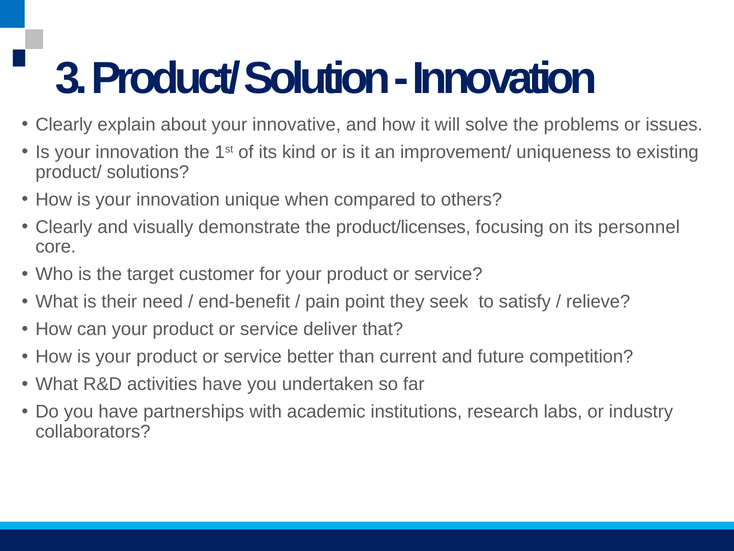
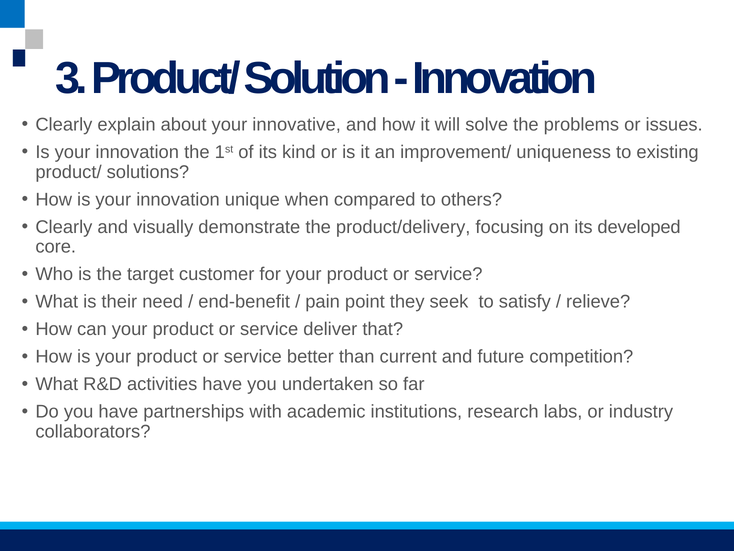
product/licenses: product/licenses -> product/delivery (403, 227)
personnel: personnel -> developed (639, 227)
